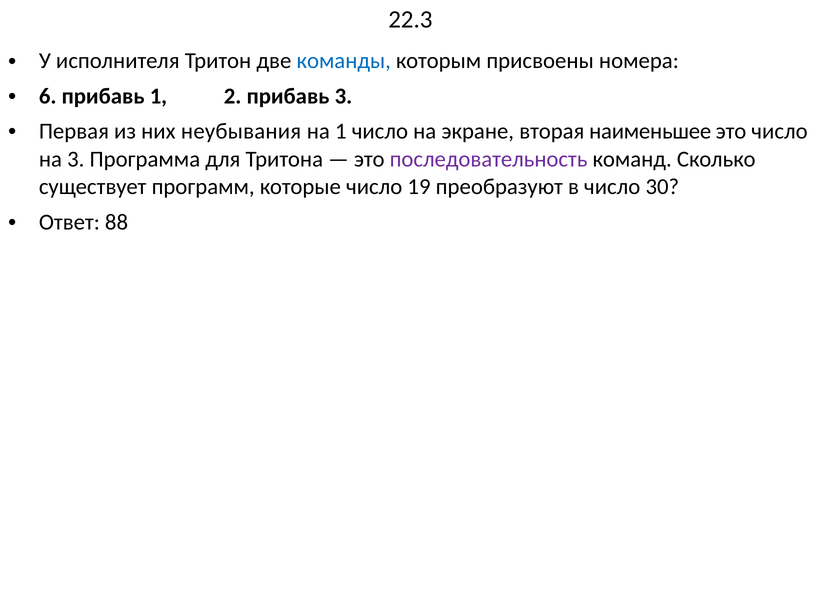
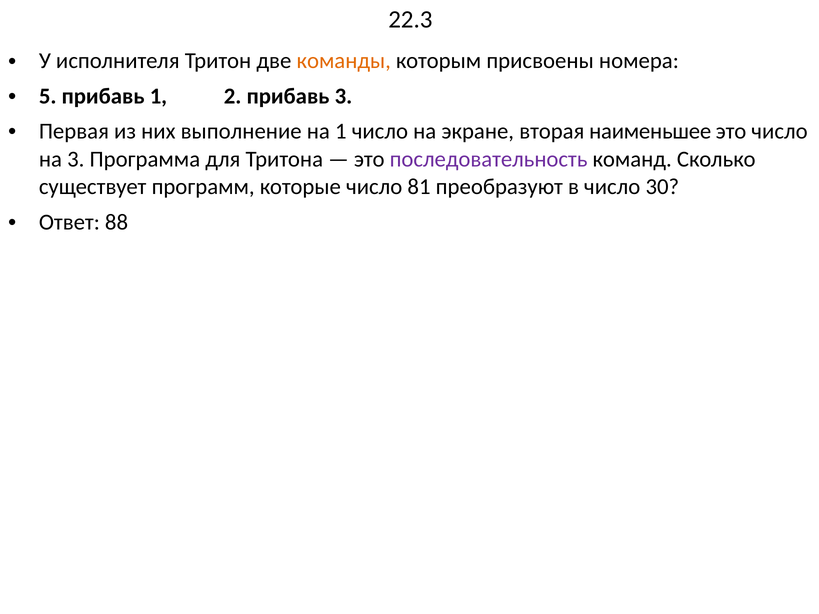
команды colour: blue -> orange (344, 61)
6: 6 -> 5 (48, 96)
неубывания: неубывания -> выполнение (241, 131)
19: 19 -> 81 (419, 187)
